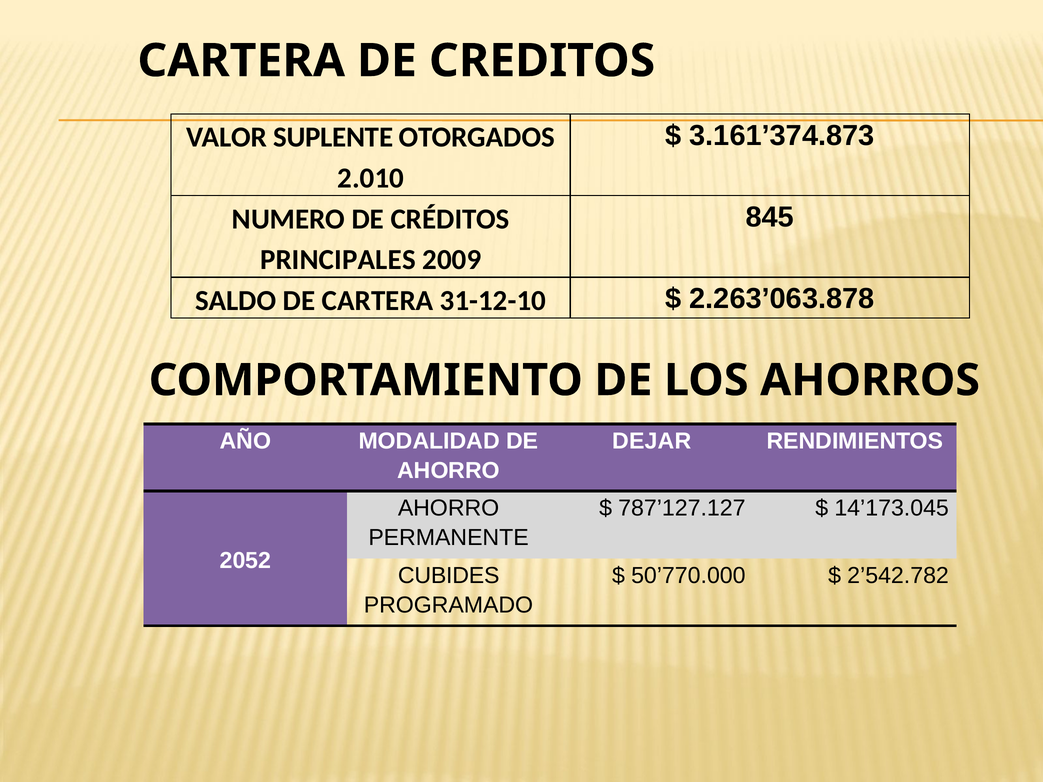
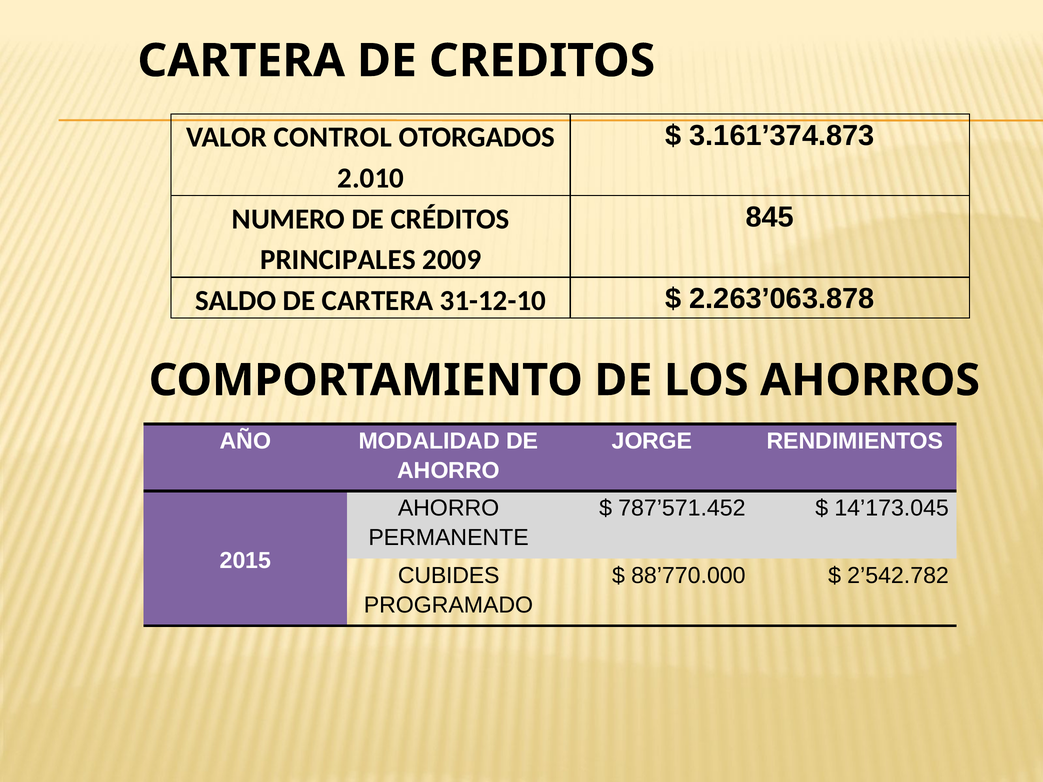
SUPLENTE: SUPLENTE -> CONTROL (333, 137)
DEJAR: DEJAR -> JORGE (652, 441)
787’127.127: 787’127.127 -> 787’571.452 (682, 508)
2052: 2052 -> 2015 (245, 561)
50’770.000: 50’770.000 -> 88’770.000 (688, 576)
